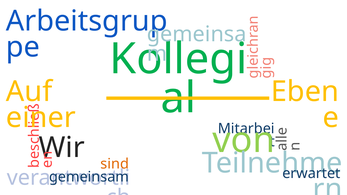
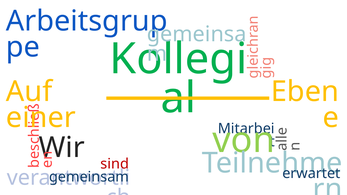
sind colour: orange -> red (115, 164)
